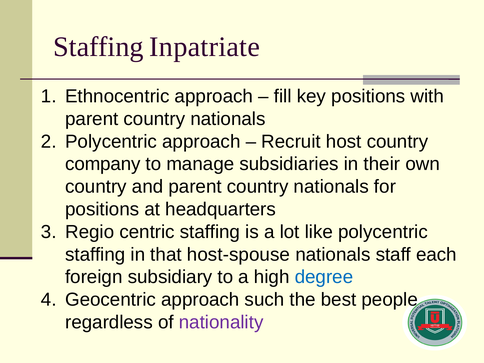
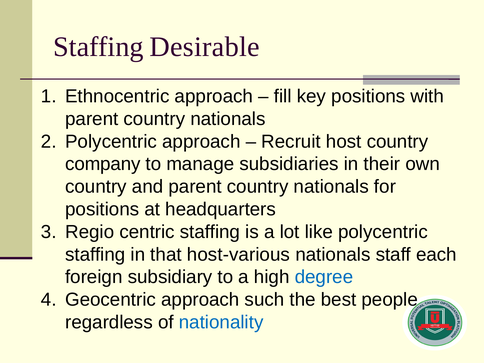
Inpatriate: Inpatriate -> Desirable (205, 47)
host-spouse: host-spouse -> host-various (238, 254)
nationality colour: purple -> blue (221, 322)
